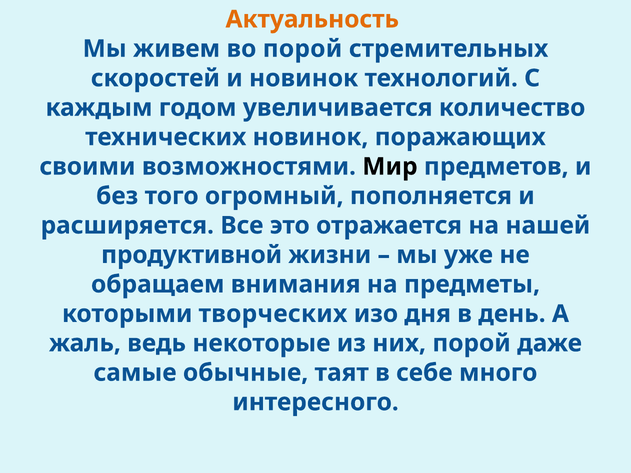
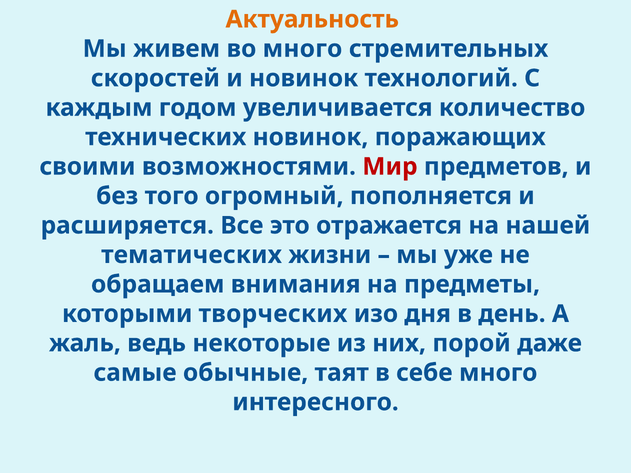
во порой: порой -> много (302, 49)
Мир colour: black -> red (390, 167)
продуктивной: продуктивной -> тематических (192, 255)
